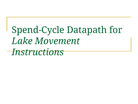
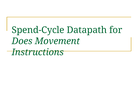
Lake: Lake -> Does (22, 41)
